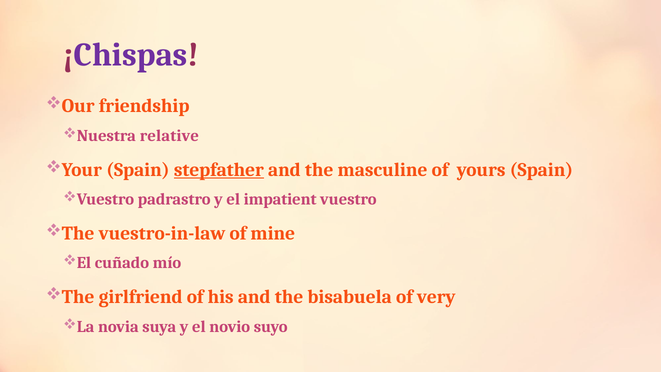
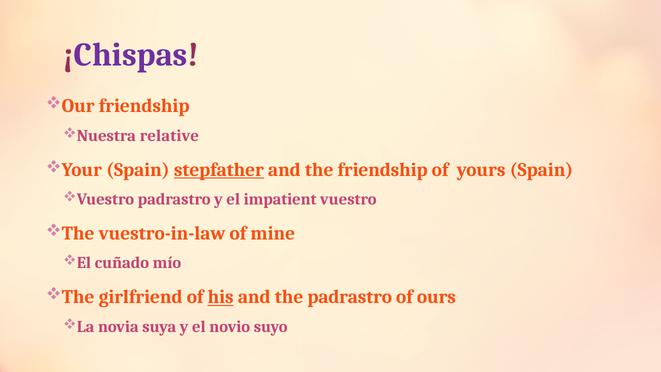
the masculine: masculine -> friendship (383, 170)
his underline: none -> present (221, 297)
the bisabuela: bisabuela -> padrastro (350, 297)
very: very -> ours (436, 297)
